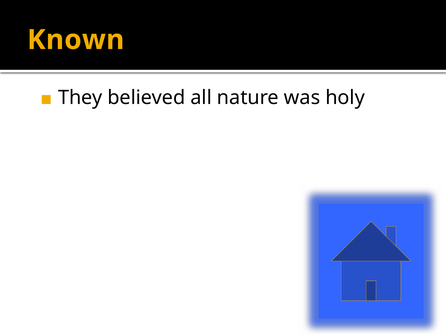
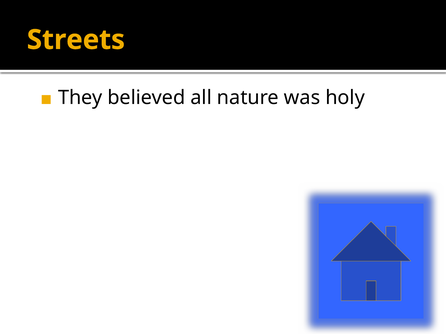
Known: Known -> Streets (76, 40)
